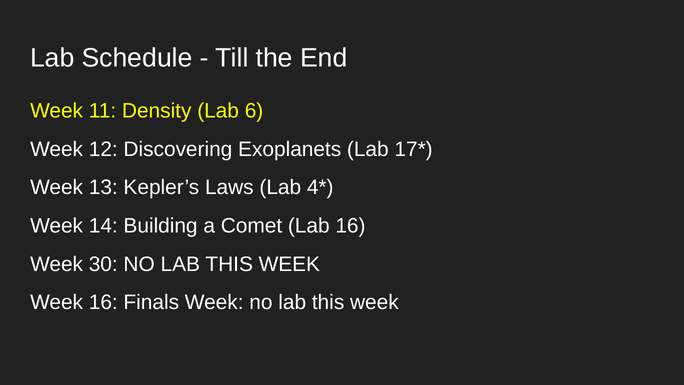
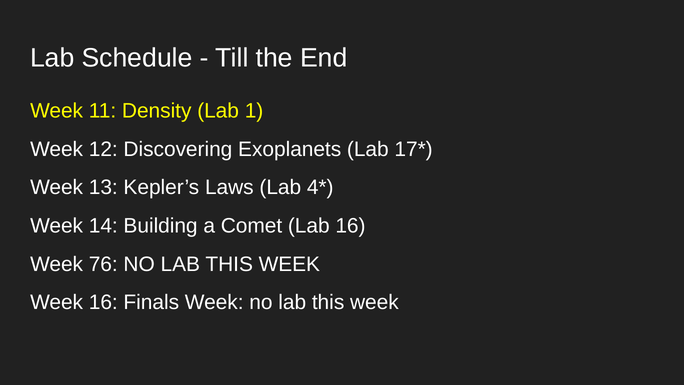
6: 6 -> 1 (254, 111)
30: 30 -> 76 (103, 264)
